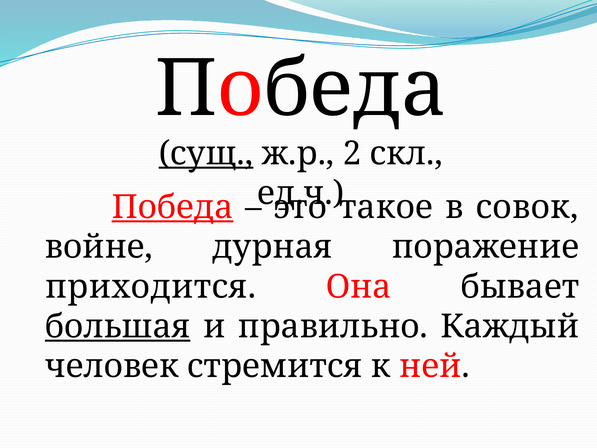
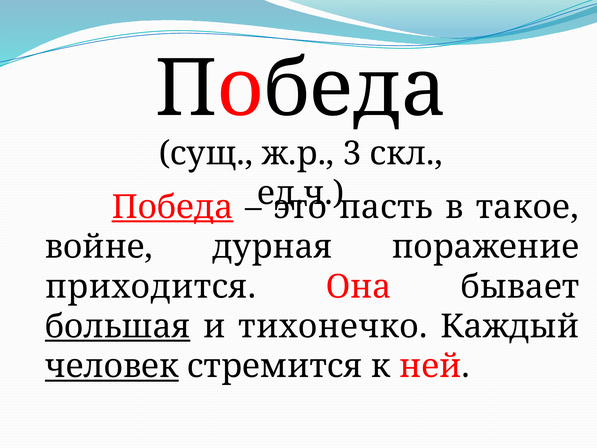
сущ underline: present -> none (206, 153)
2: 2 -> 3 (352, 153)
такое: такое -> пасть (386, 207)
совок: совок -> такое (527, 207)
правильно: правильно -> тихонечко (333, 326)
человек underline: none -> present (112, 366)
